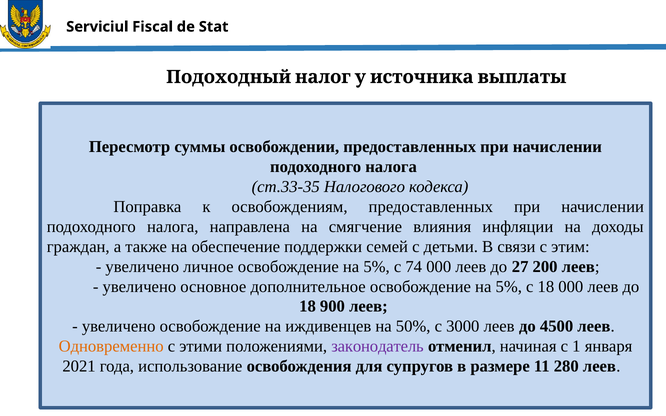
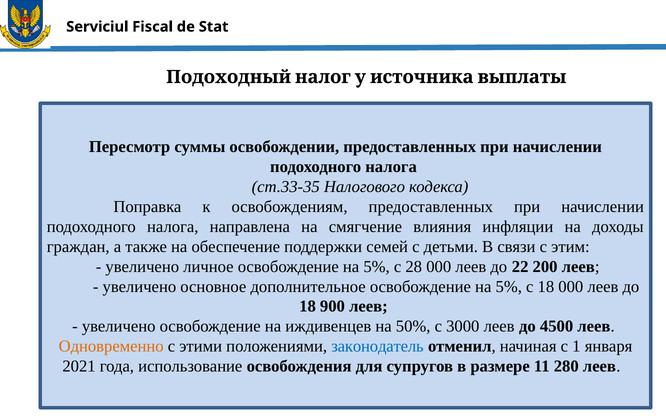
74: 74 -> 28 (414, 267)
27: 27 -> 22 (520, 267)
законодатель colour: purple -> blue (377, 347)
